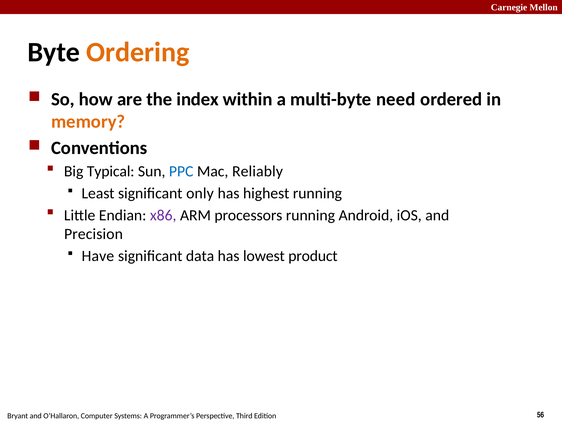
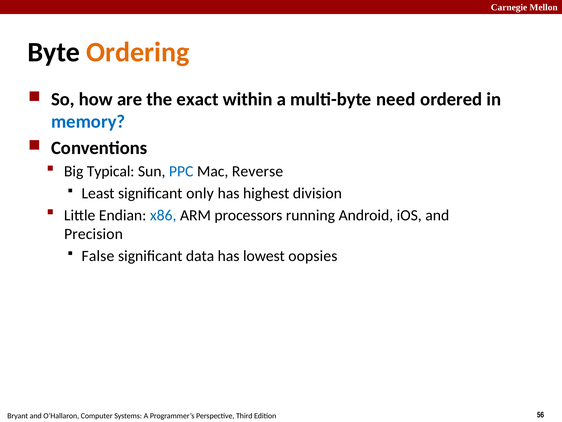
index: index -> exact (198, 99)
memory colour: orange -> blue (88, 122)
Reliably: Reliably -> Reverse (258, 171)
highest running: running -> division (317, 193)
x86 colour: purple -> blue (163, 215)
Have: Have -> False (98, 256)
product: product -> oopsies (313, 256)
